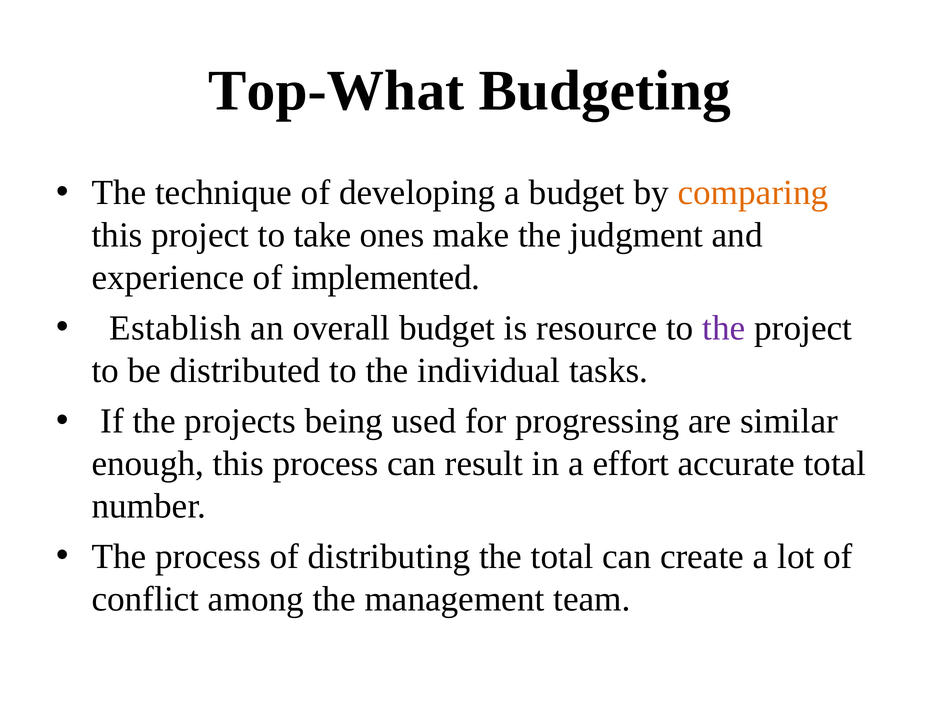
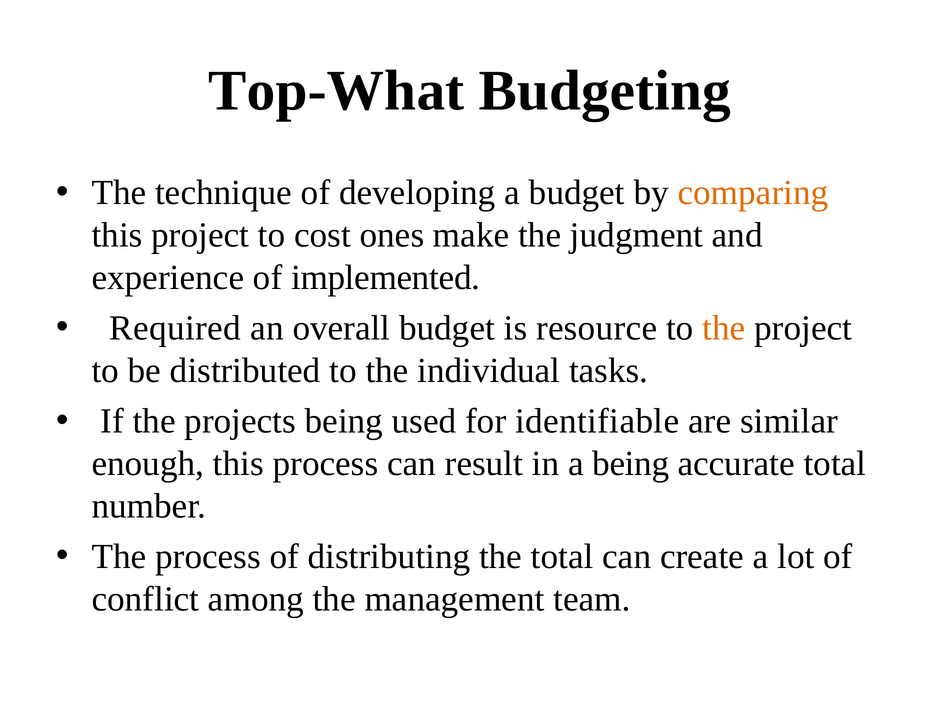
take: take -> cost (322, 235)
Establish: Establish -> Required (175, 328)
the colour: purple -> orange (724, 328)
progressing: progressing -> identifiable (597, 421)
a effort: effort -> being (631, 464)
